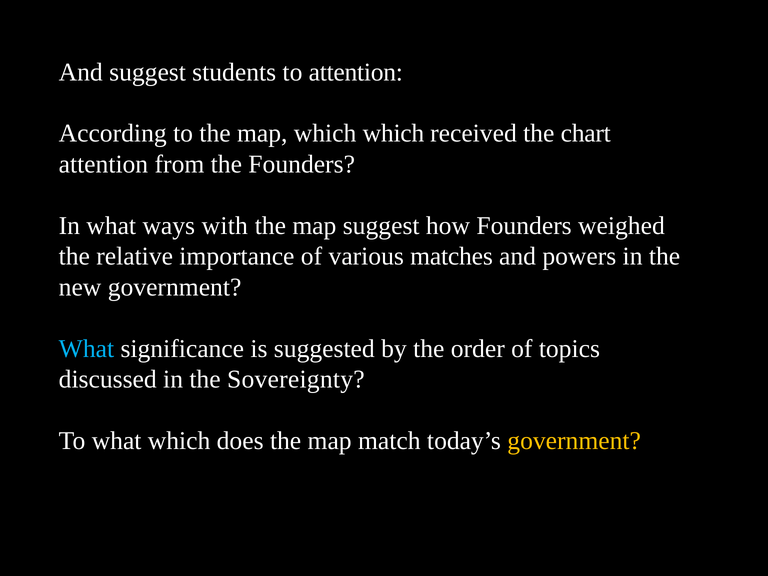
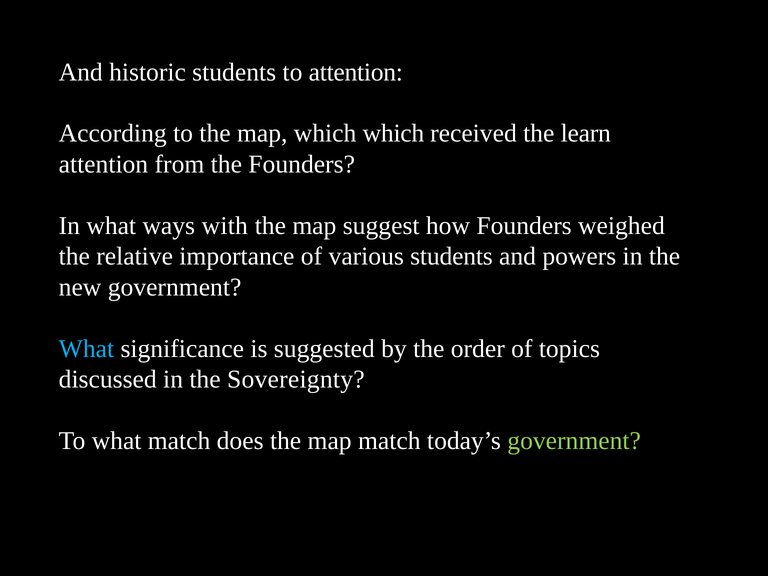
And suggest: suggest -> historic (148, 72)
chart: chart -> learn (586, 134)
various matches: matches -> students (452, 256)
what which: which -> match (179, 441)
government colour: yellow -> light green (574, 441)
